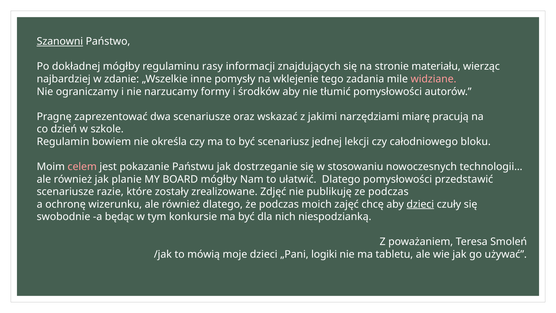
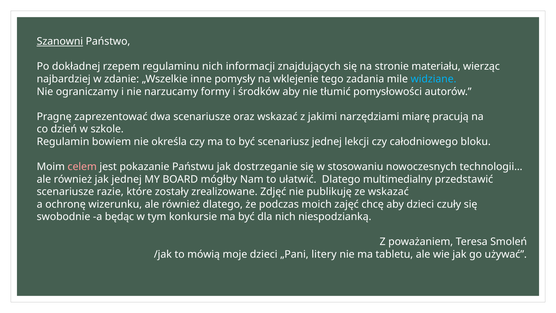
dokładnej mógłby: mógłby -> rzepem (121, 66)
regulaminu rasy: rasy -> nich (212, 66)
widziane colour: pink -> light blue (434, 79)
jak planie: planie -> jednej (127, 179)
Dlatego pomysłowości: pomysłowości -> multimedialny (398, 179)
ze podczas: podczas -> wskazać (388, 192)
dzieci underline: present -> none (420, 204)
logiki: logiki -> litery (324, 254)
